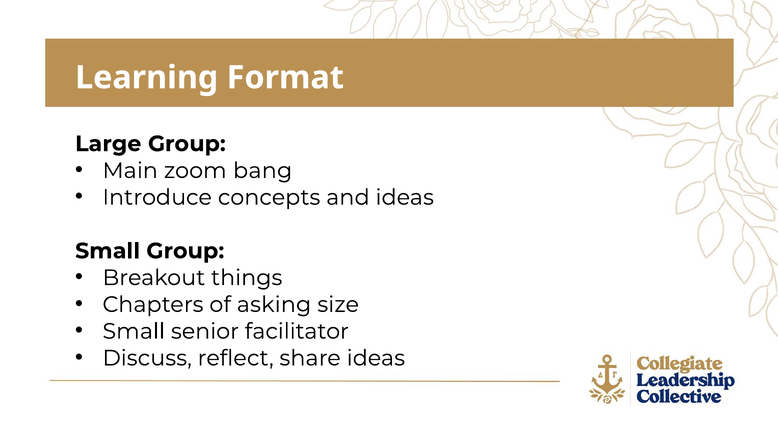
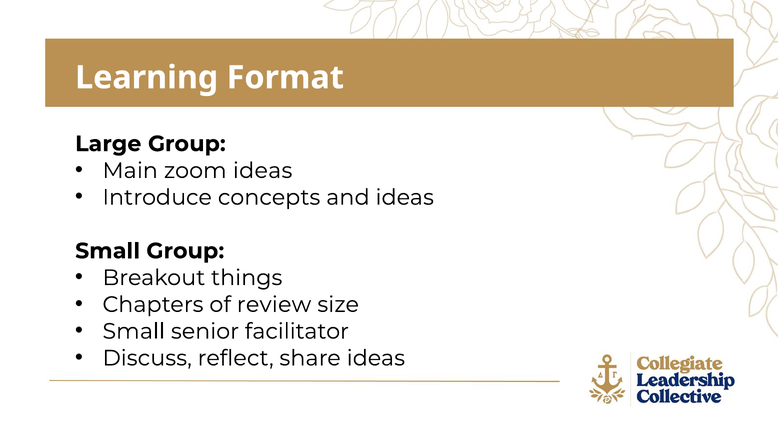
zoom bang: bang -> ideas (263, 170)
asking: asking -> review (274, 304)
